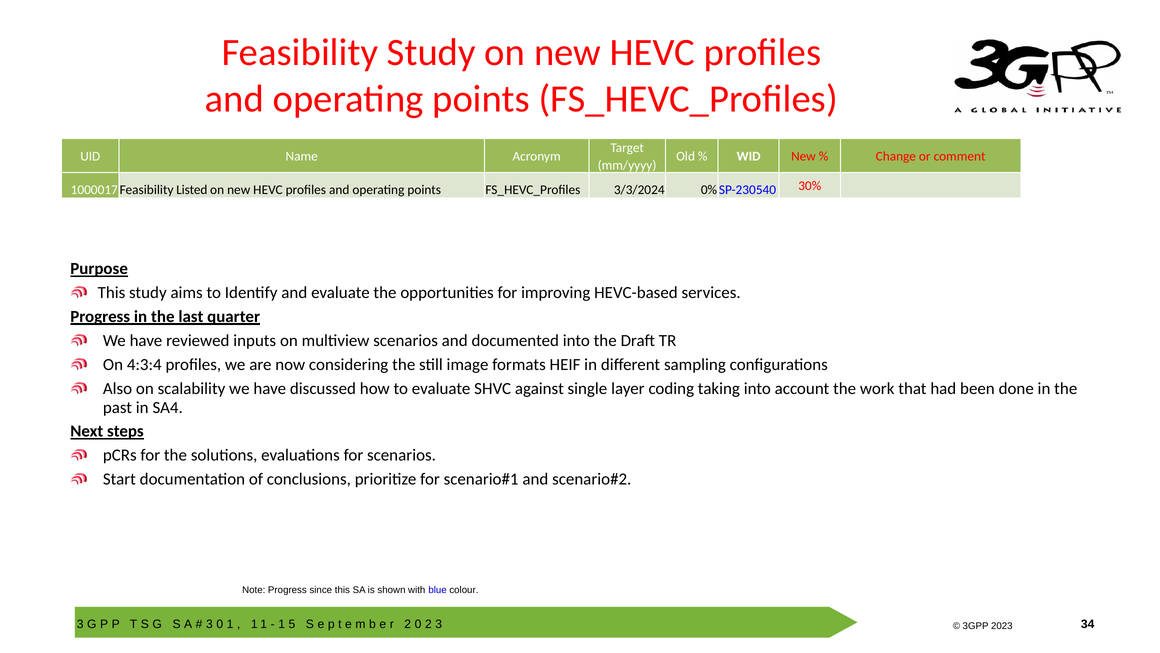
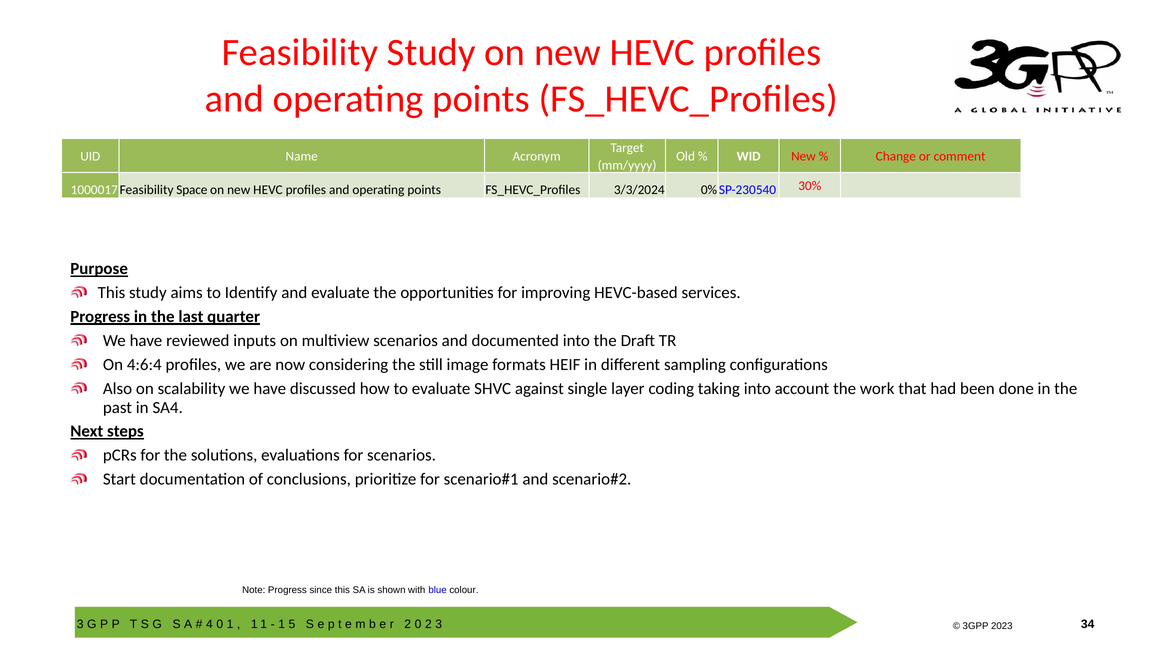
Listed: Listed -> Space (192, 190)
4:3:4: 4:3:4 -> 4:6:4 (144, 364)
3: 3 -> 4 (209, 624)
